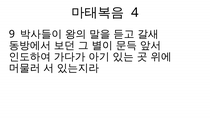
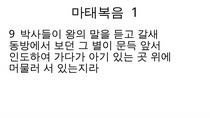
4: 4 -> 1 (135, 13)
